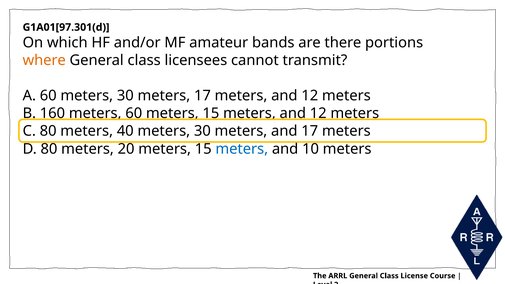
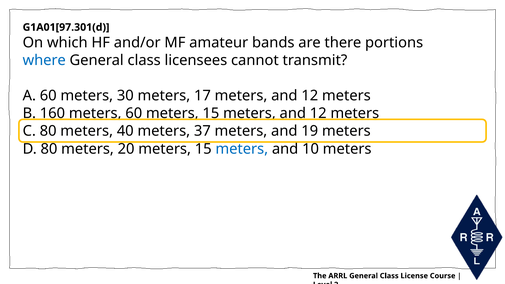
where colour: orange -> blue (44, 60)
40 meters 30: 30 -> 37 (202, 131)
and 17: 17 -> 19 (310, 131)
